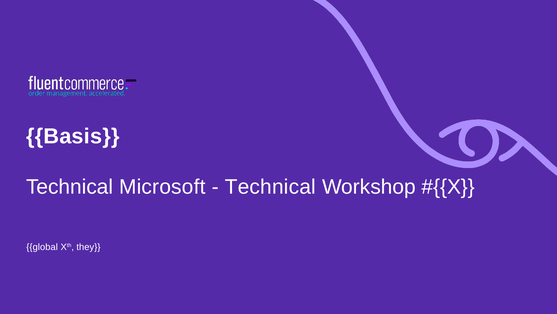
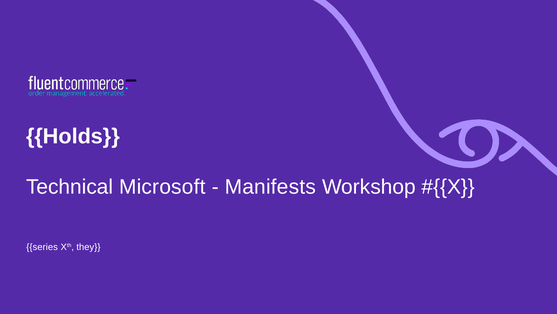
Basis: Basis -> Holds (73, 136)
Technical: Technical -> Manifests (270, 187)
global: global -> series (42, 246)
